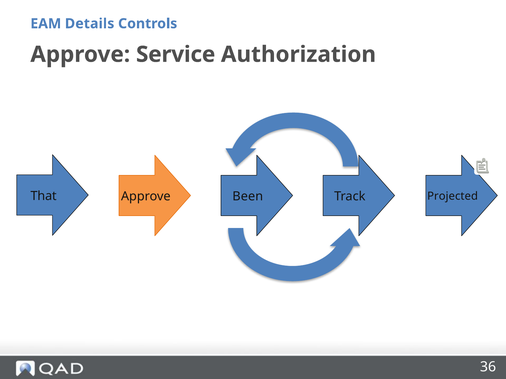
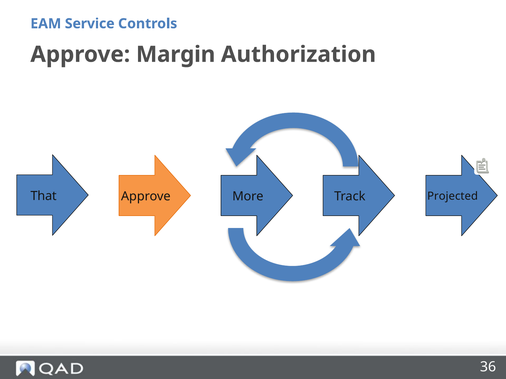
Details: Details -> Service (90, 24)
Service: Service -> Margin (176, 55)
Been: Been -> More (248, 197)
